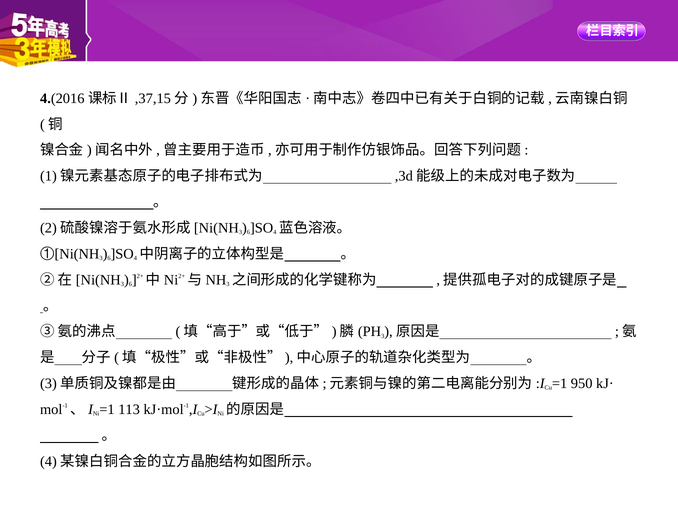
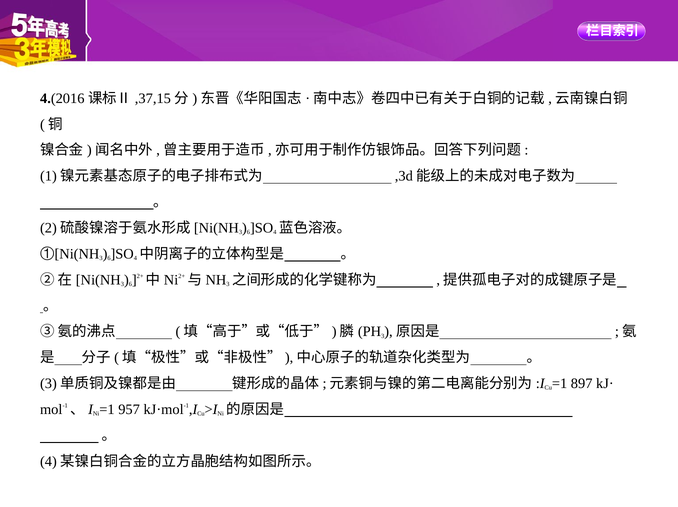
950: 950 -> 897 (582, 384)
113: 113 -> 957 (129, 410)
